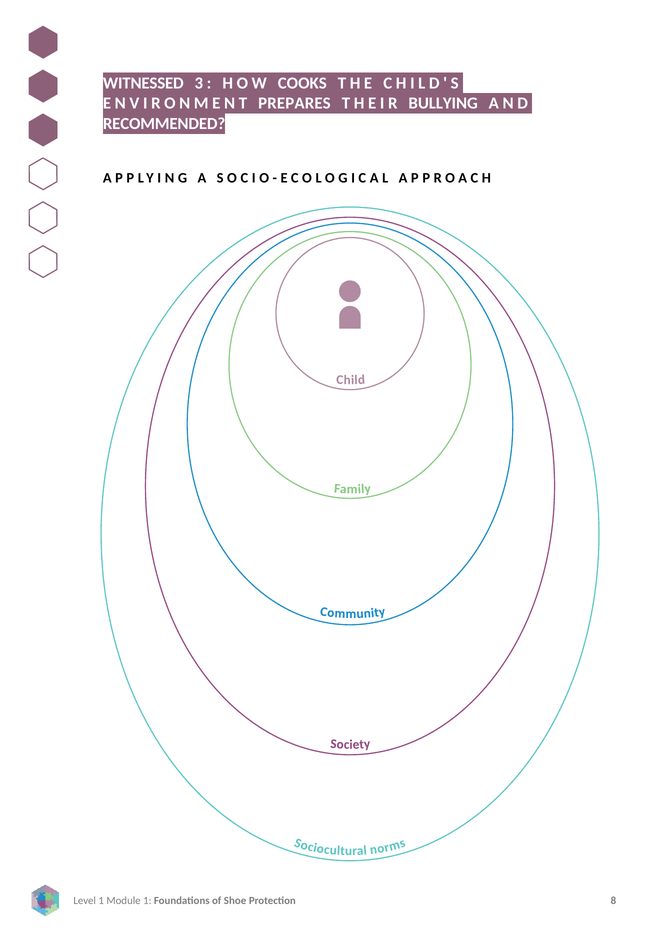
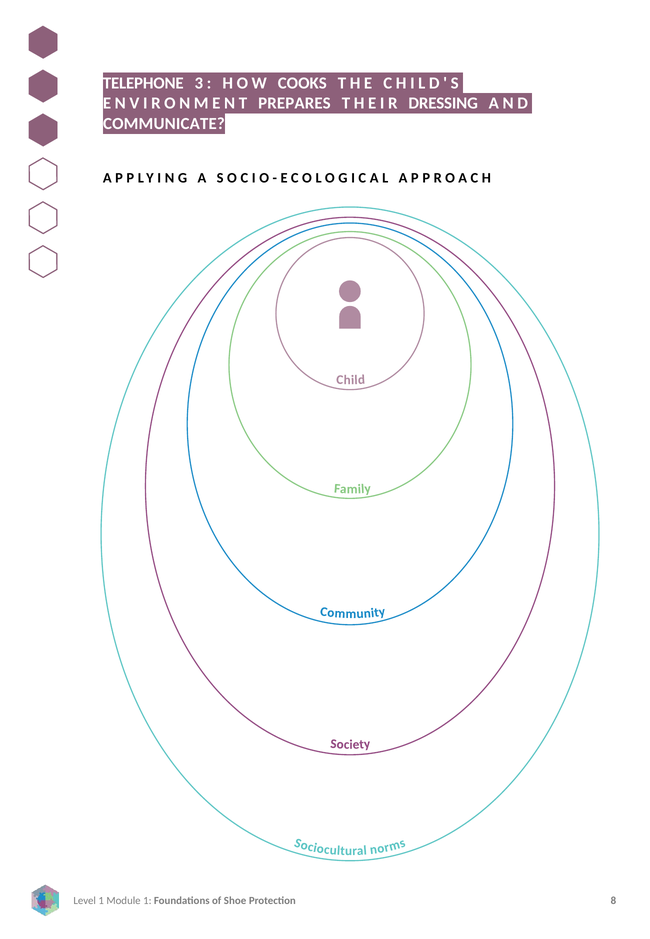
WITNESSED: WITNESSED -> TELEPHONE (143, 83)
BULLYING: BULLYING -> DRESSING (443, 103)
RECOMMENDED: RECOMMENDED -> COMMUNICATE (164, 124)
